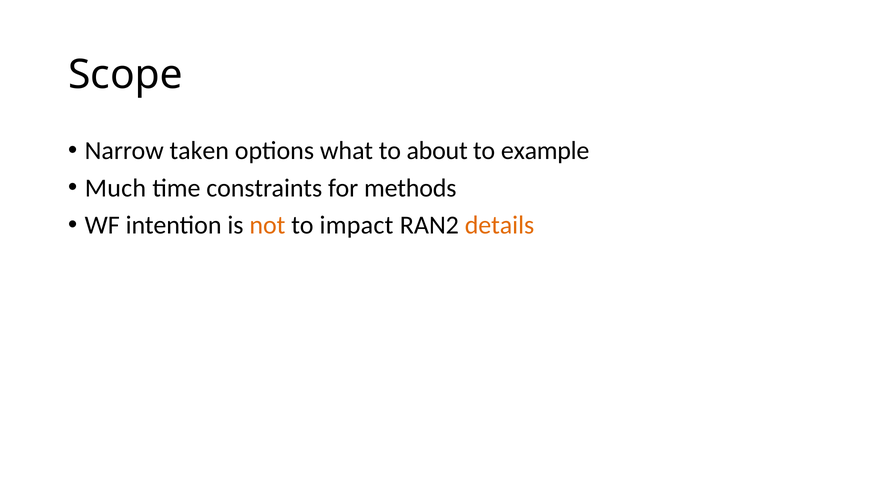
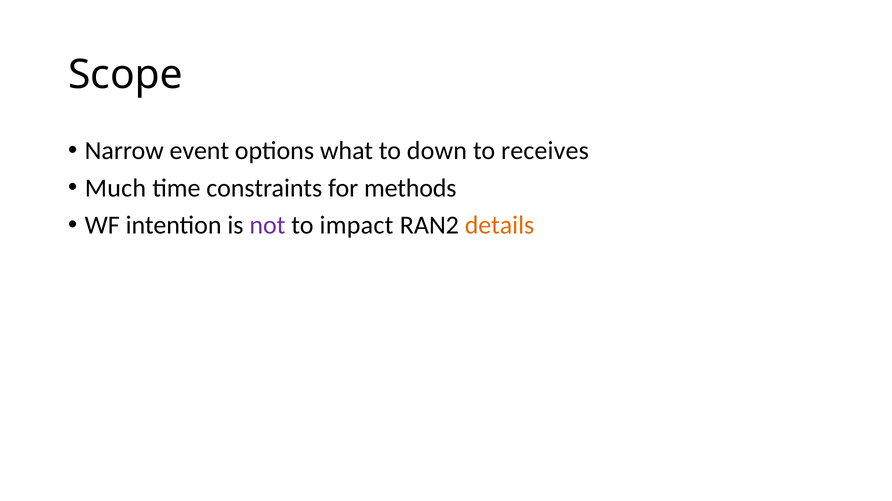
taken: taken -> event (199, 151)
about: about -> down (437, 151)
example: example -> receives (545, 151)
not colour: orange -> purple (267, 226)
